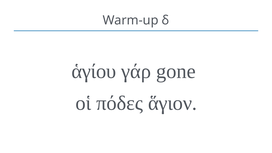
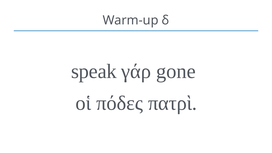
ἁγίου: ἁγίου -> speak (94, 71)
ἅγιον: ἅγιον -> πατρὶ (173, 103)
